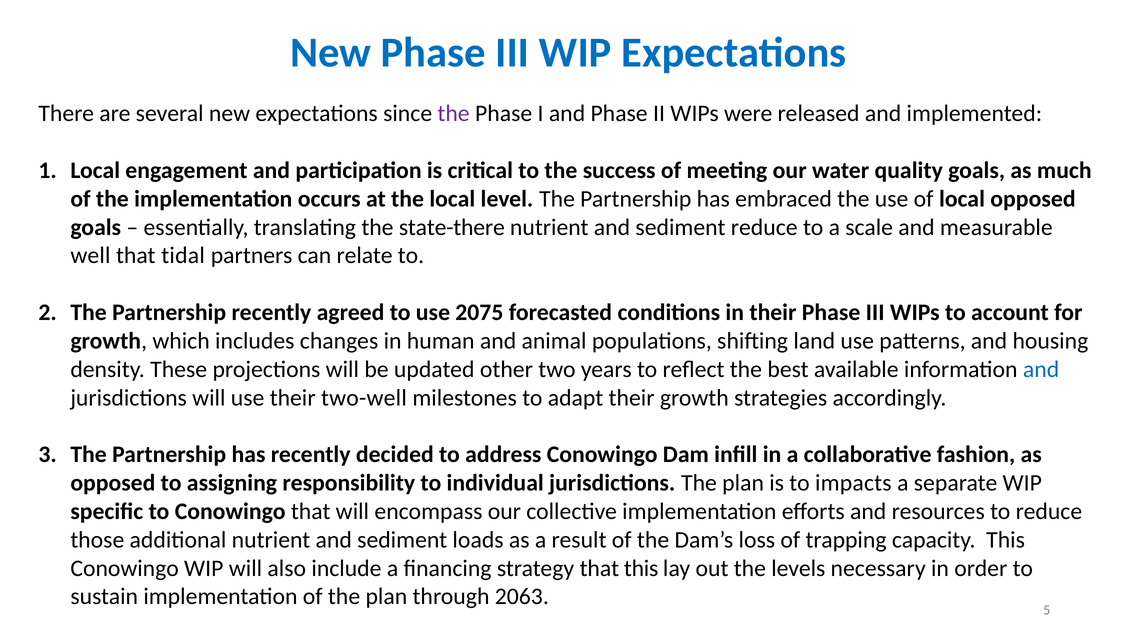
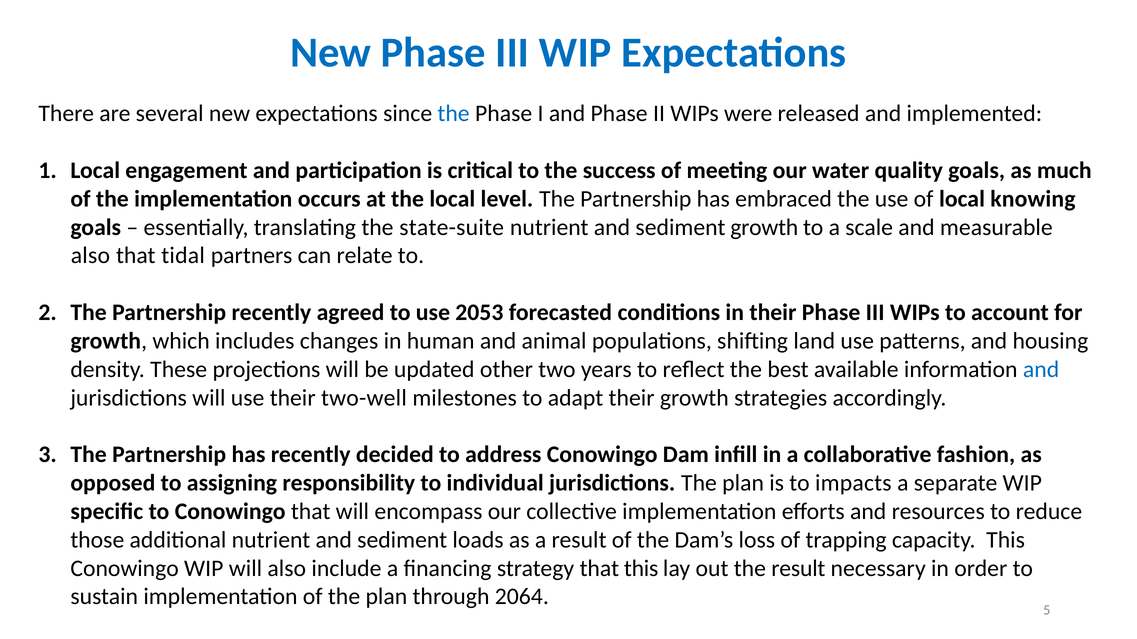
the colour: purple -> blue (454, 114)
local opposed: opposed -> knowing (1033, 199)
state-there: state-there -> state-suite (452, 227)
sediment reduce: reduce -> growth (764, 227)
well: well -> also (90, 256)
2075: 2075 -> 2053 (479, 313)
the levels: levels -> result (798, 569)
2063: 2063 -> 2064 (522, 597)
